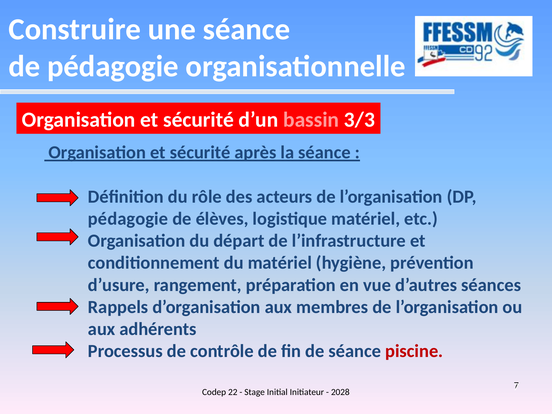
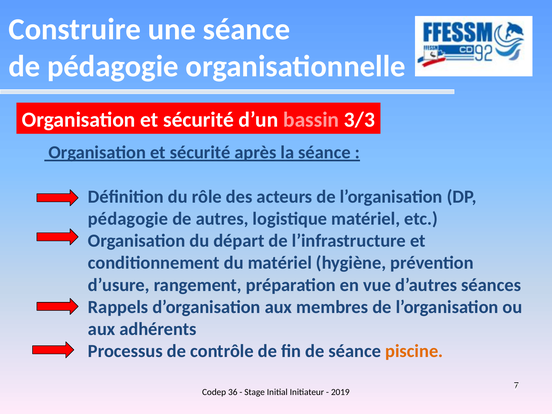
élèves: élèves -> autres (222, 219)
piscine colour: red -> orange (414, 351)
22: 22 -> 36 (233, 392)
2028: 2028 -> 2019 (340, 392)
